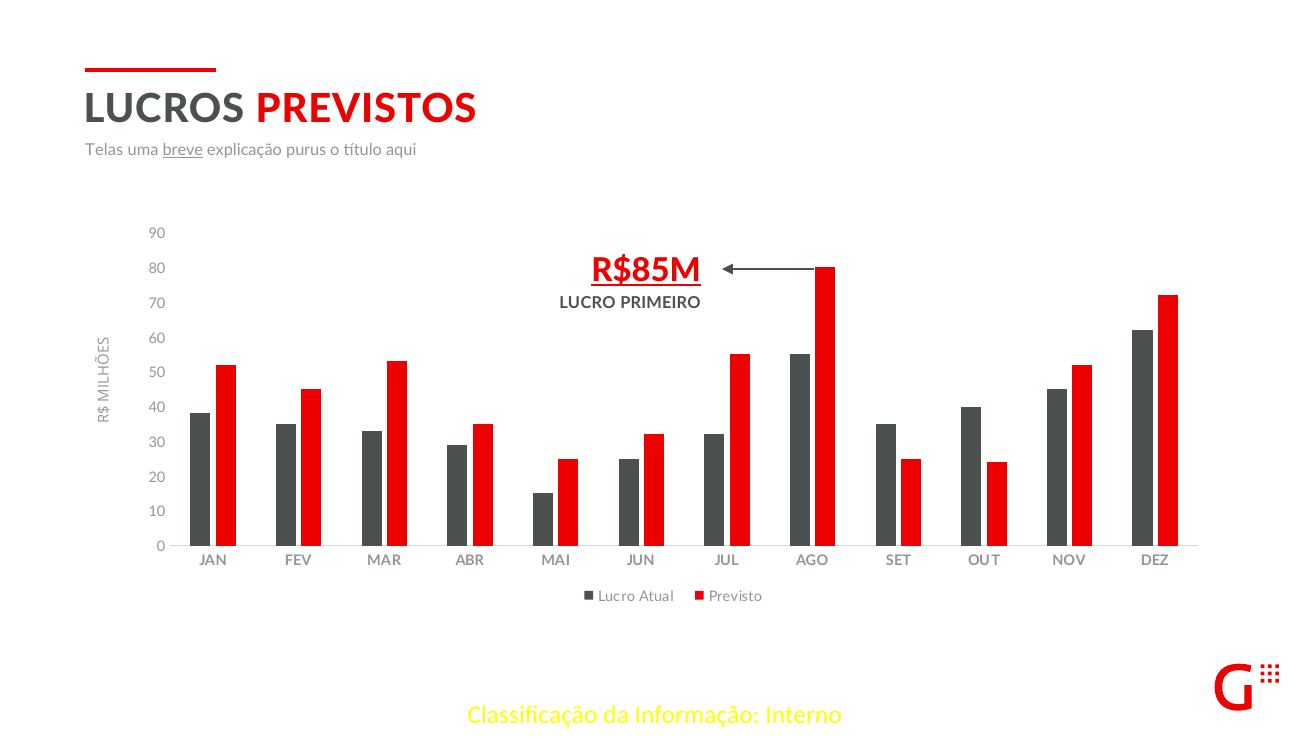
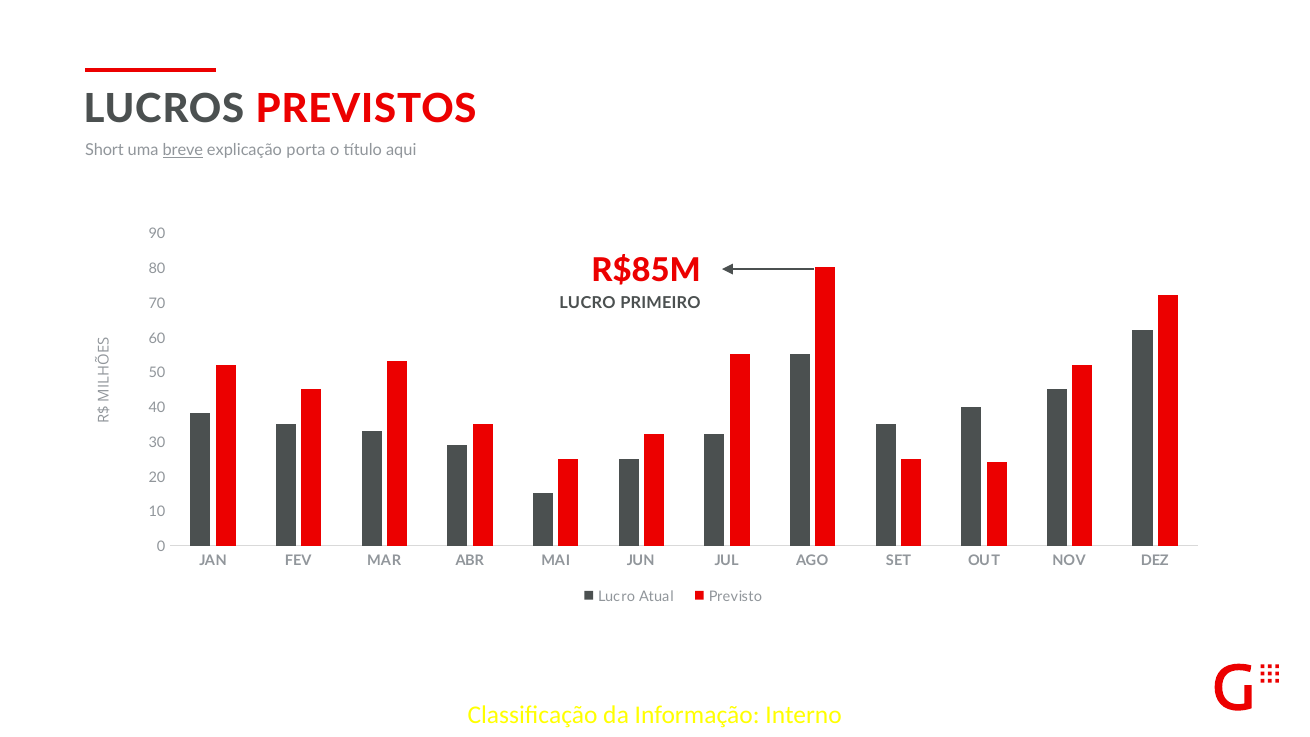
Telas: Telas -> Short (104, 150)
purus: purus -> porta (306, 150)
R$85M underline: present -> none (646, 271)
